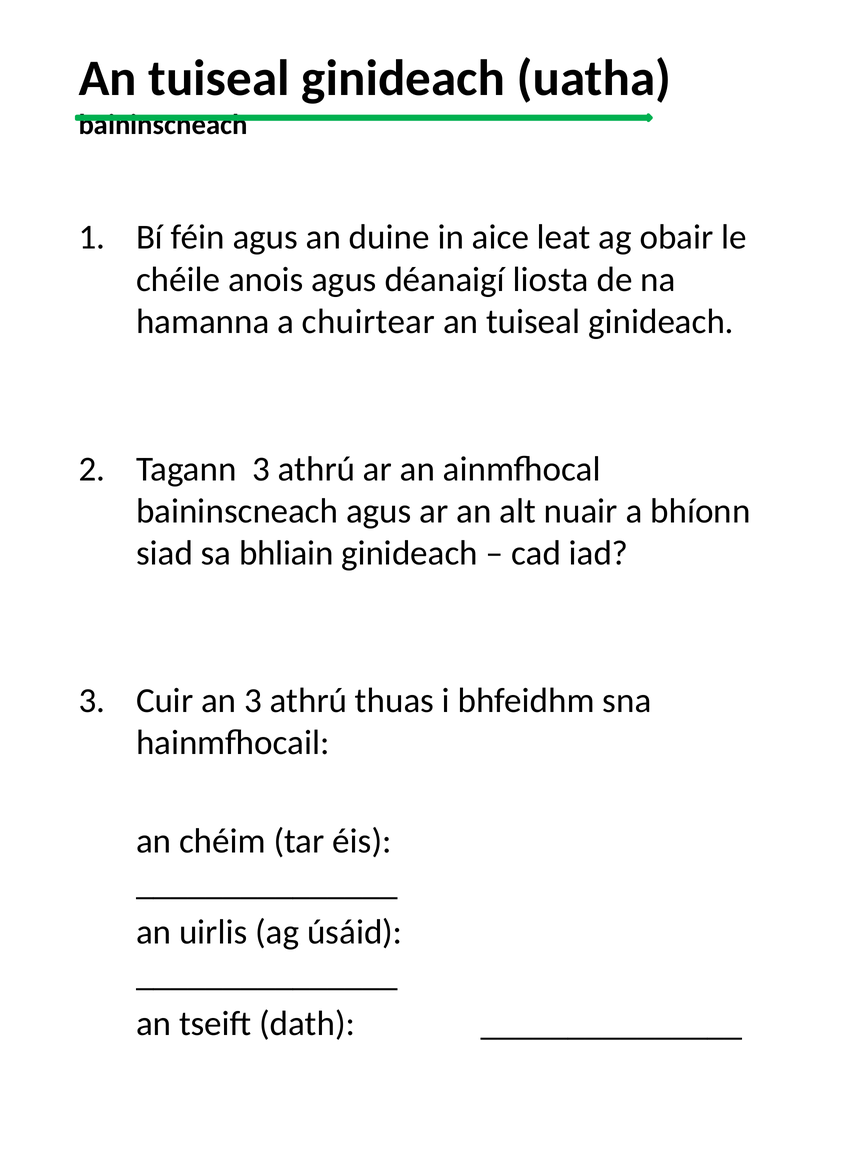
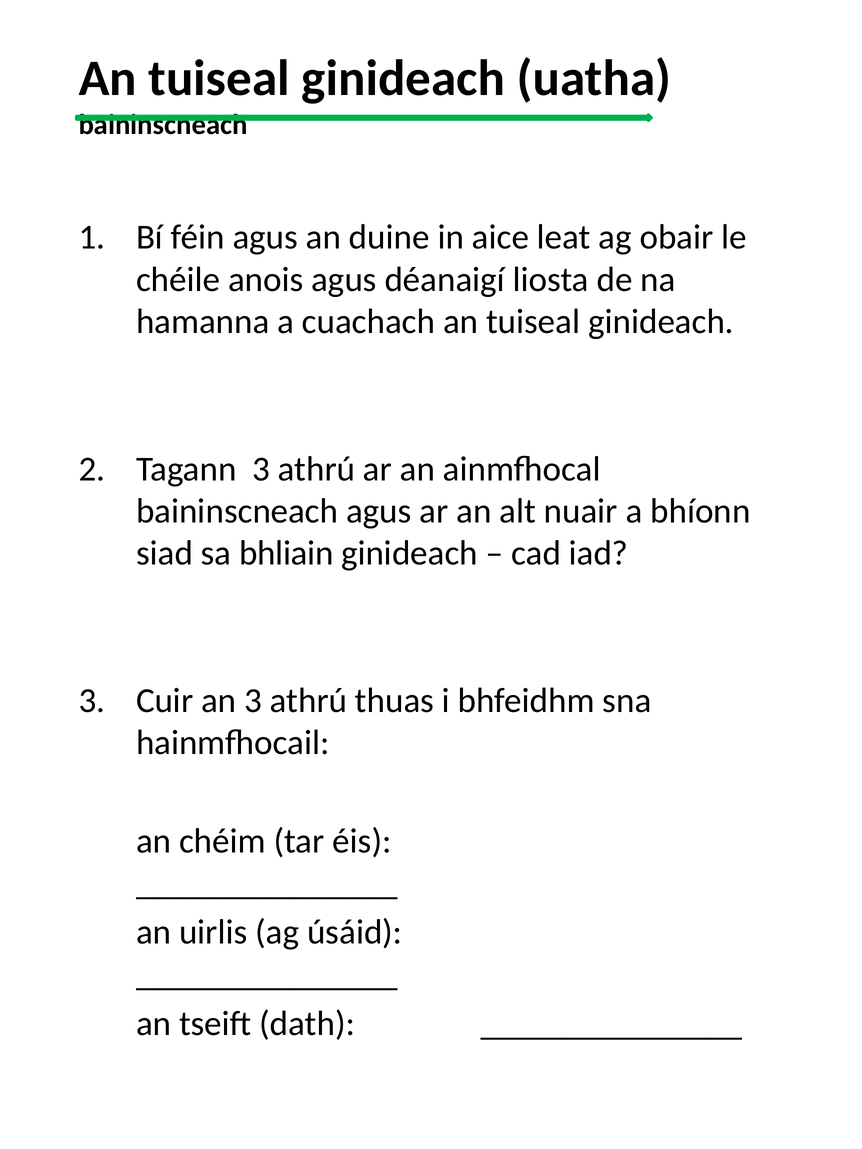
chuirtear: chuirtear -> cuachach (369, 322)
